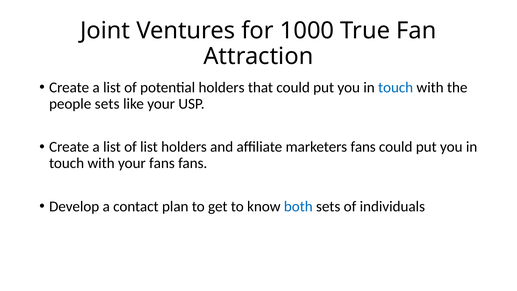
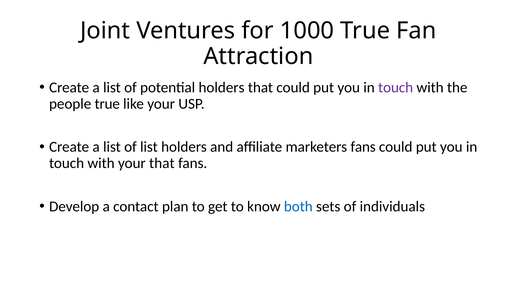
touch colour: blue -> purple (396, 87)
people sets: sets -> true (107, 104)
your fans: fans -> that (162, 163)
